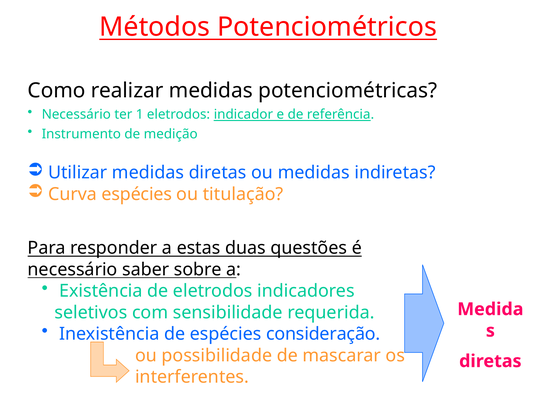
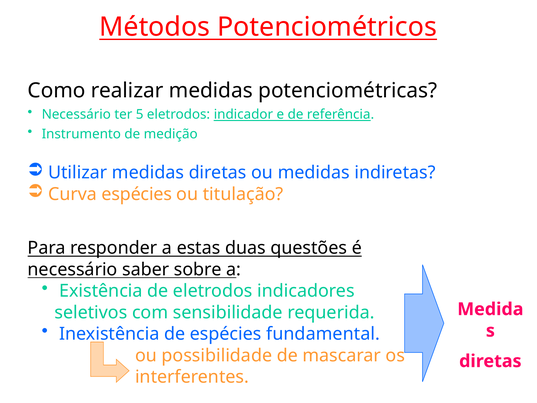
1: 1 -> 5 (140, 114)
consideração: consideração -> fundamental (323, 334)
